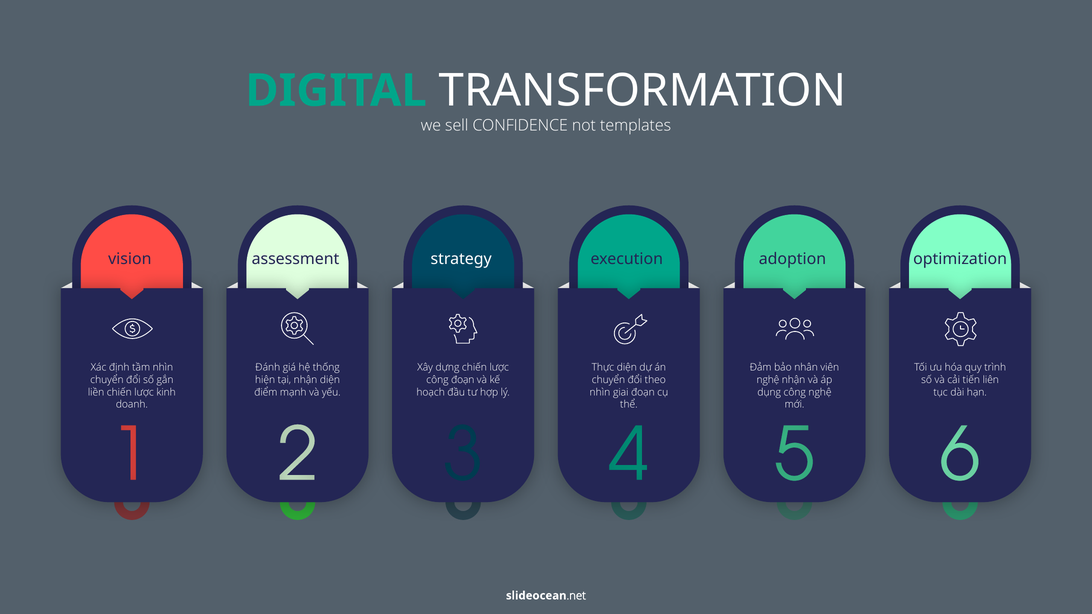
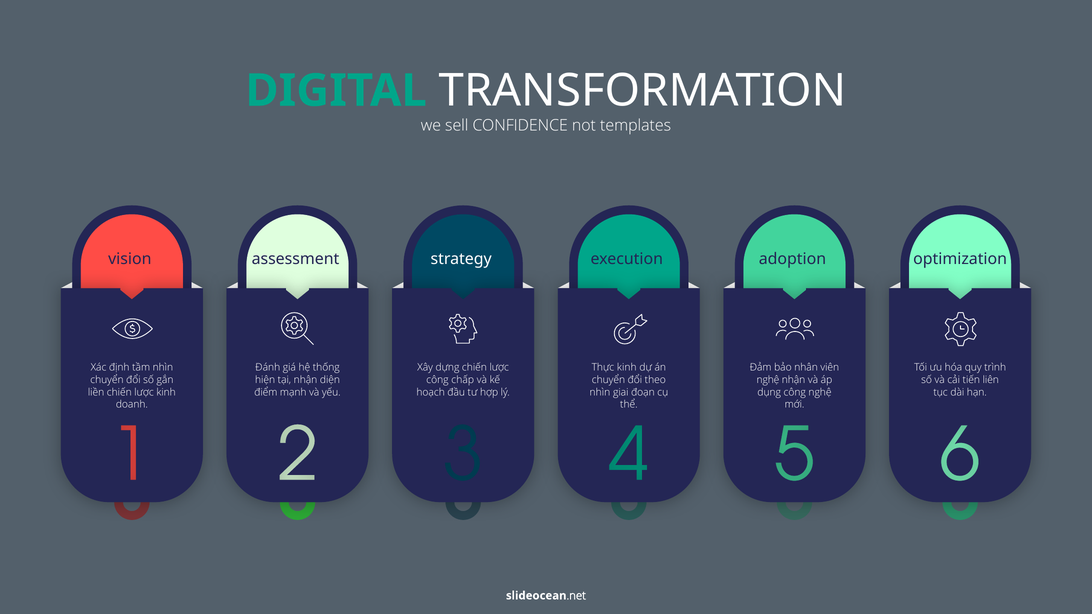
Thực diện: diện -> kinh (627, 368)
công đoạn: đoạn -> chấp (463, 380)
